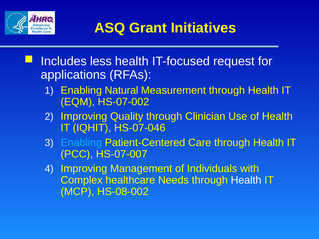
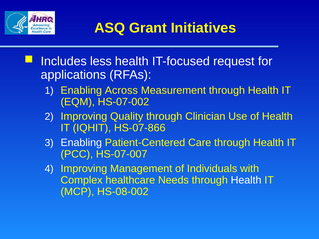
Natural: Natural -> Across (121, 90)
HS-07-046: HS-07-046 -> HS-07-866 (140, 128)
Enabling colour: light blue -> white (81, 143)
